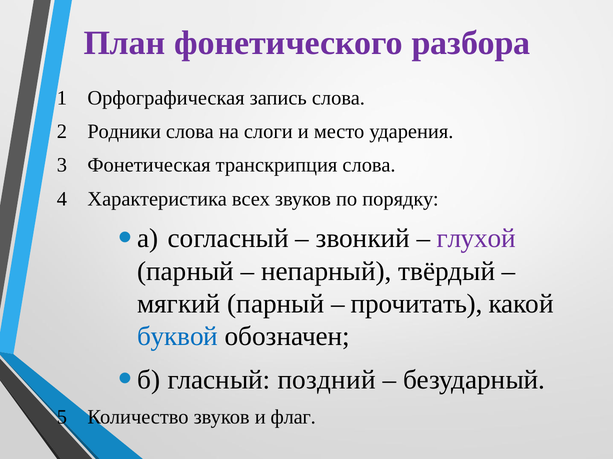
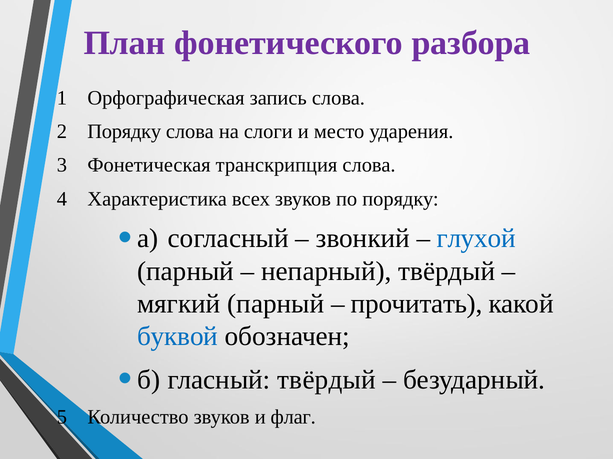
2 Родники: Родники -> Порядку (124, 132)
глухой colour: purple -> blue (476, 239)
гласный поздний: поздний -> твёрдый (327, 380)
